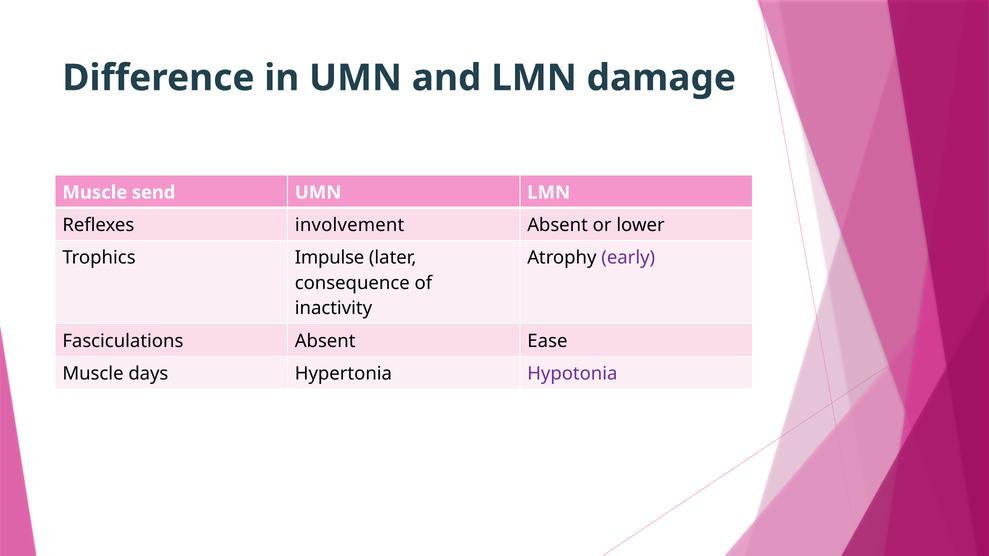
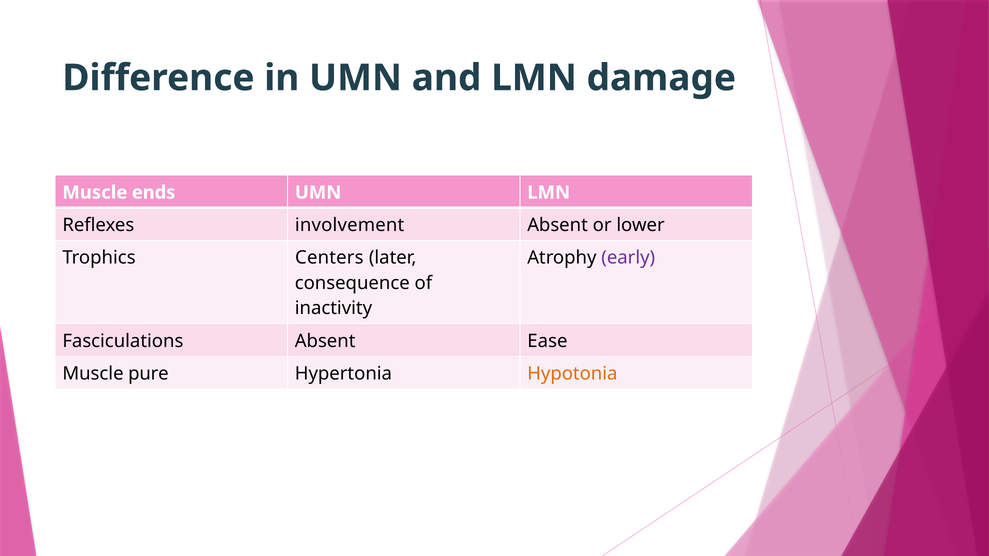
send: send -> ends (154, 193)
Impulse: Impulse -> Centers (329, 258)
days: days -> pure (148, 374)
Hypotonia colour: purple -> orange (572, 374)
